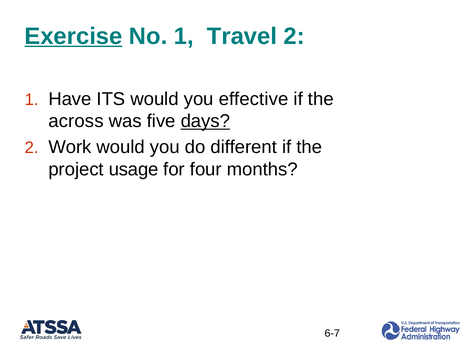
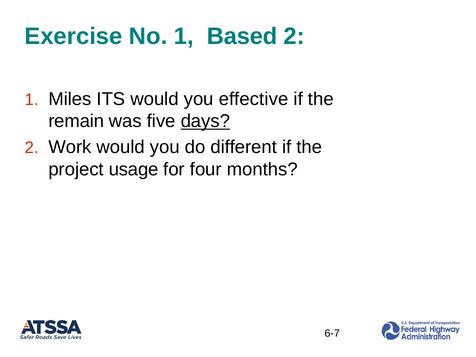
Exercise underline: present -> none (73, 36)
Travel: Travel -> Based (242, 36)
Have: Have -> Miles (70, 99)
across: across -> remain (76, 121)
